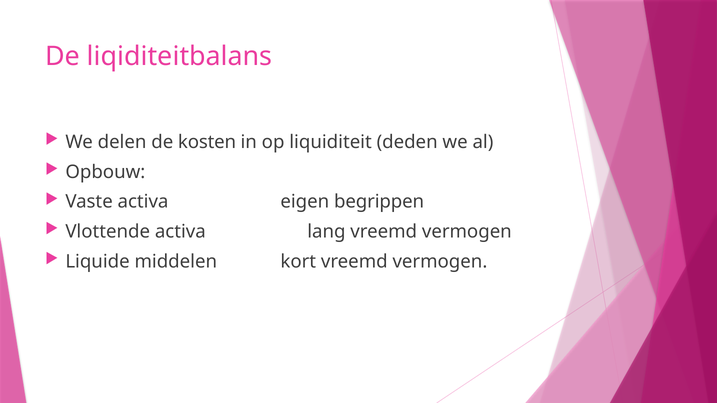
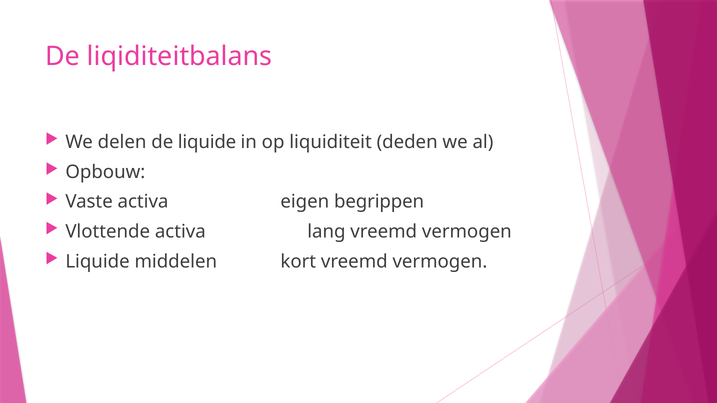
de kosten: kosten -> liquide (207, 142)
